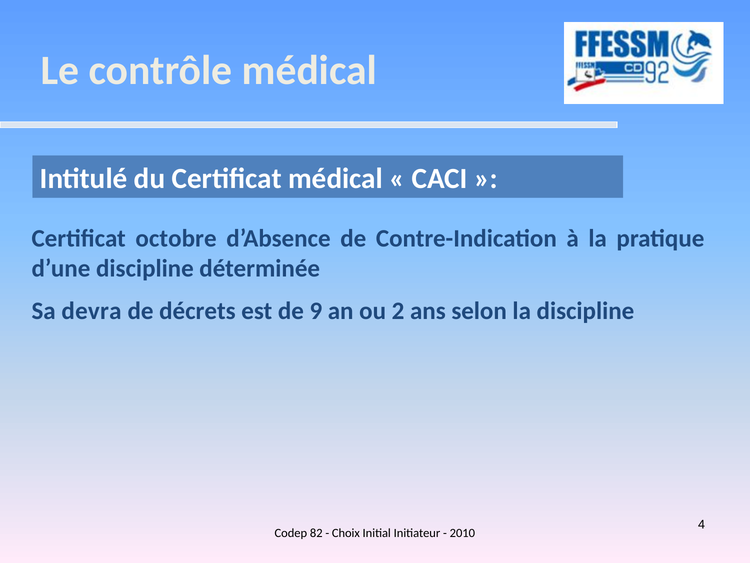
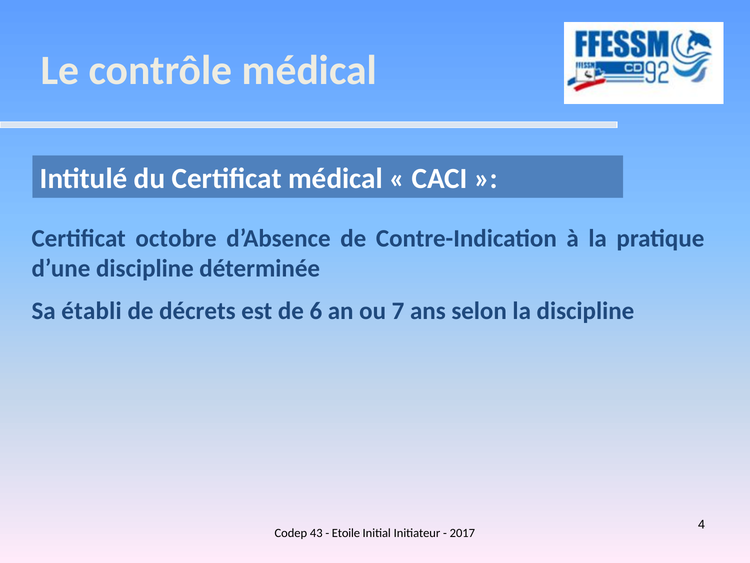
devra: devra -> établi (92, 311)
9: 9 -> 6 (316, 311)
2: 2 -> 7 (398, 311)
82: 82 -> 43 (316, 533)
Choix: Choix -> Etoile (346, 533)
2010: 2010 -> 2017 (462, 533)
